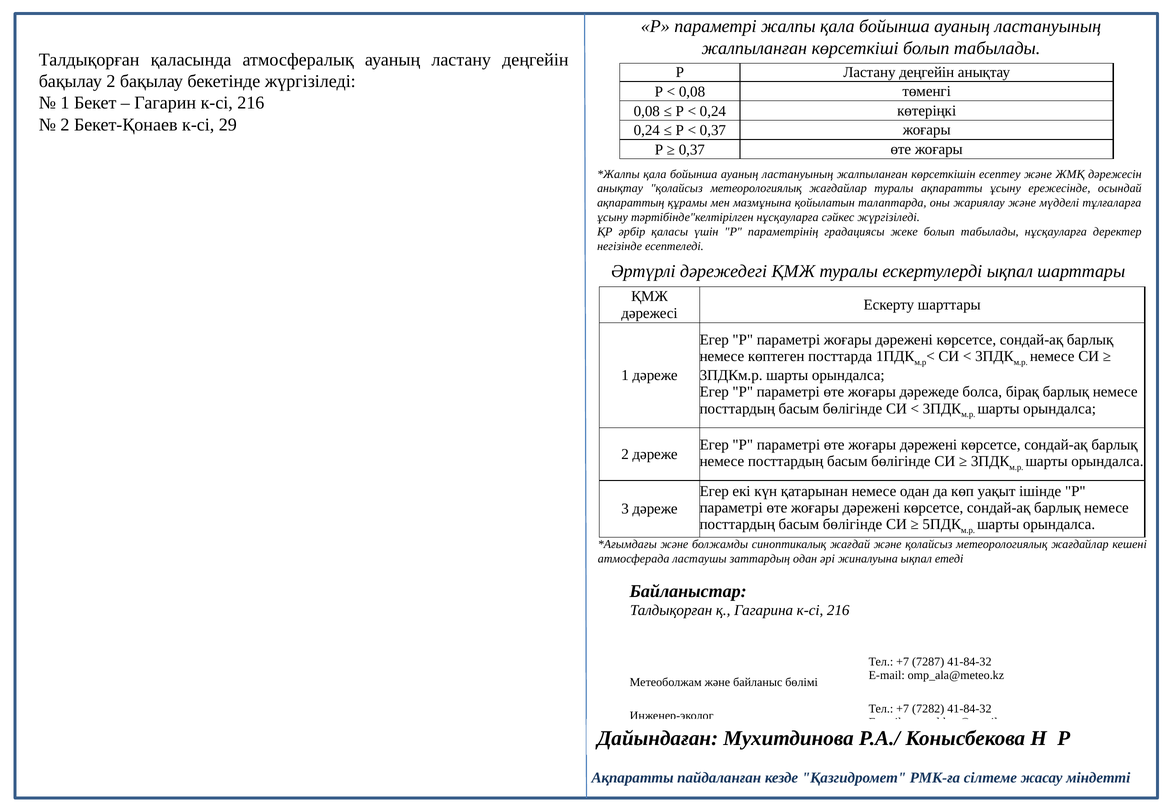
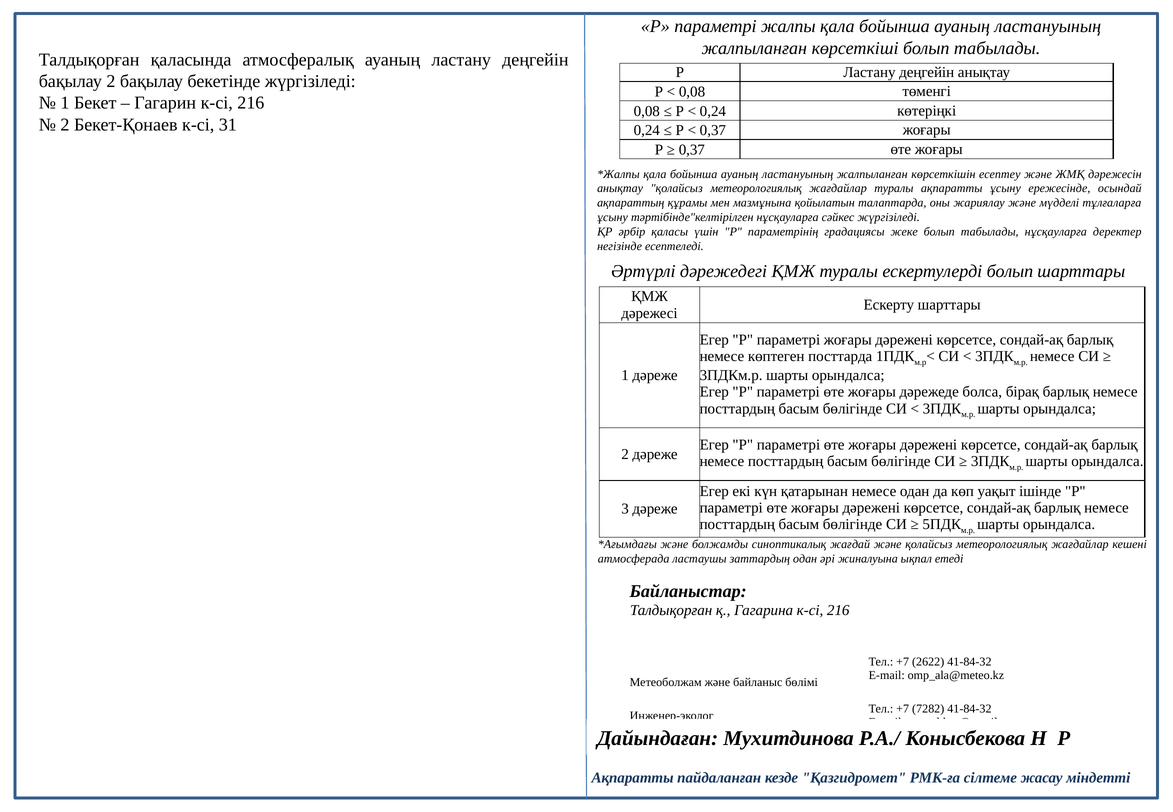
29: 29 -> 31 (228, 125)
ескертулерді ықпал: ықпал -> болып (1010, 272)
7287: 7287 -> 2622 (928, 662)
